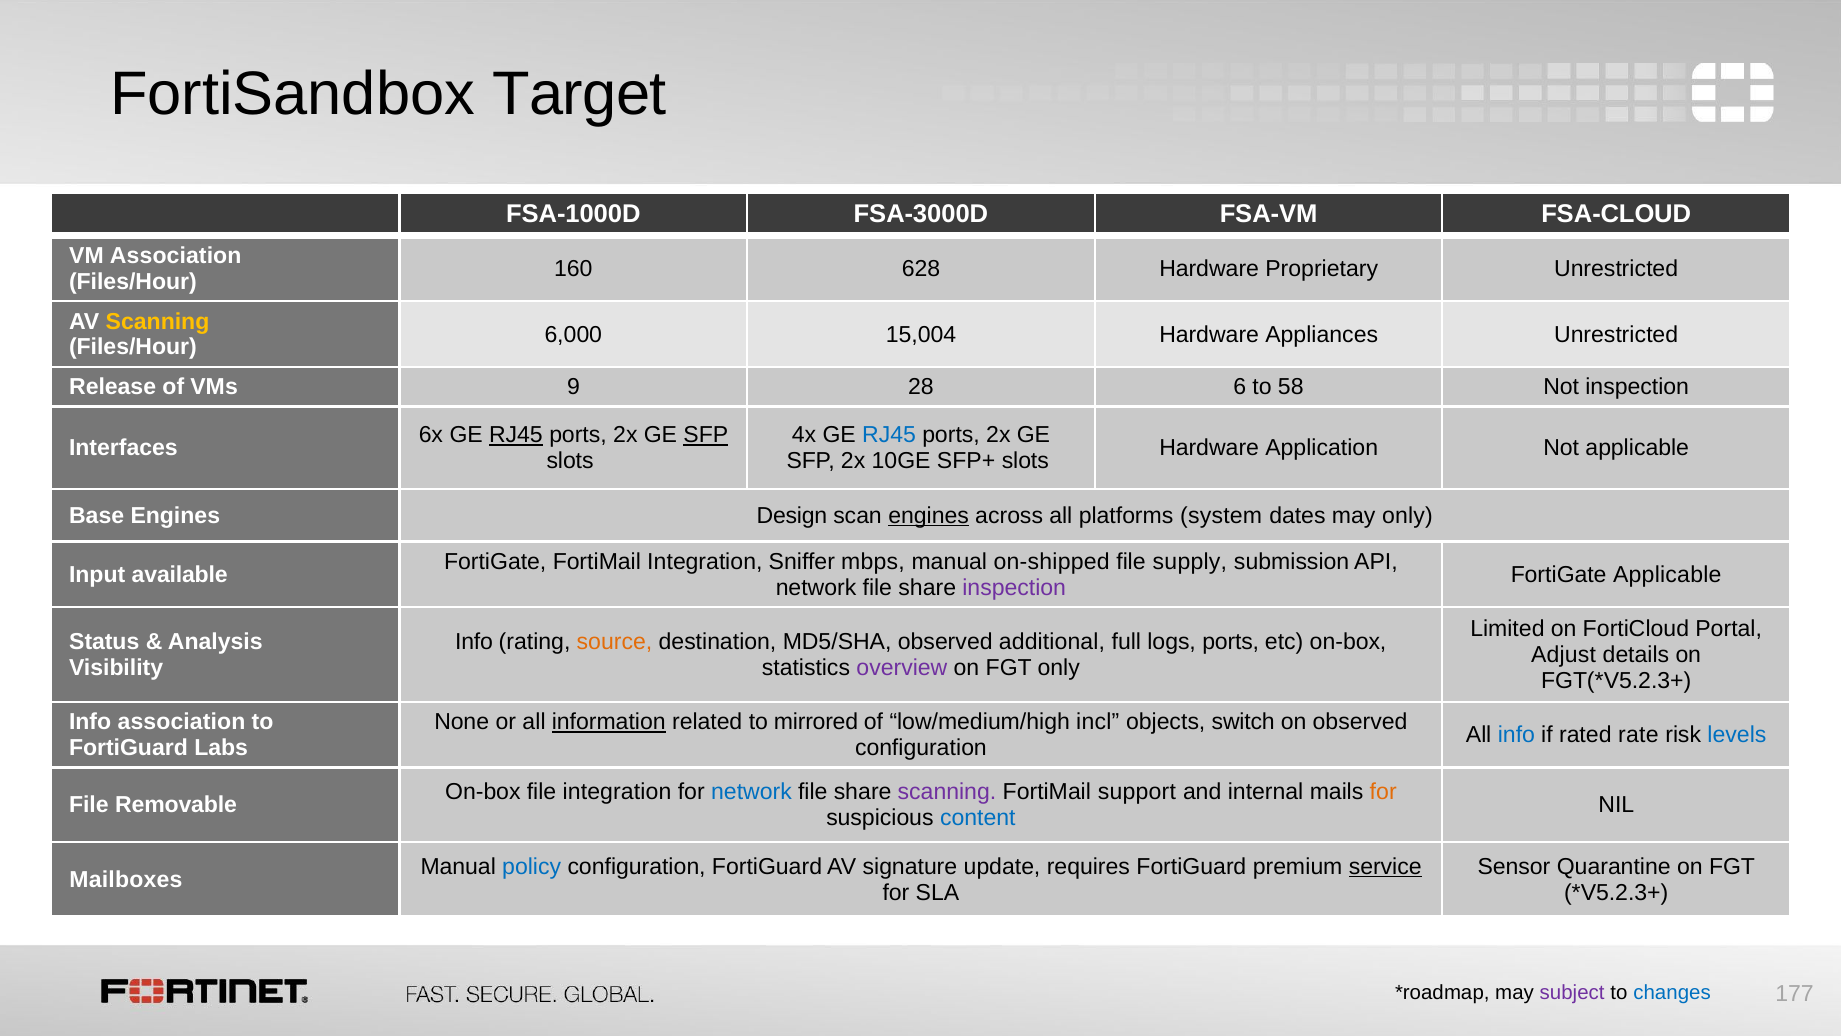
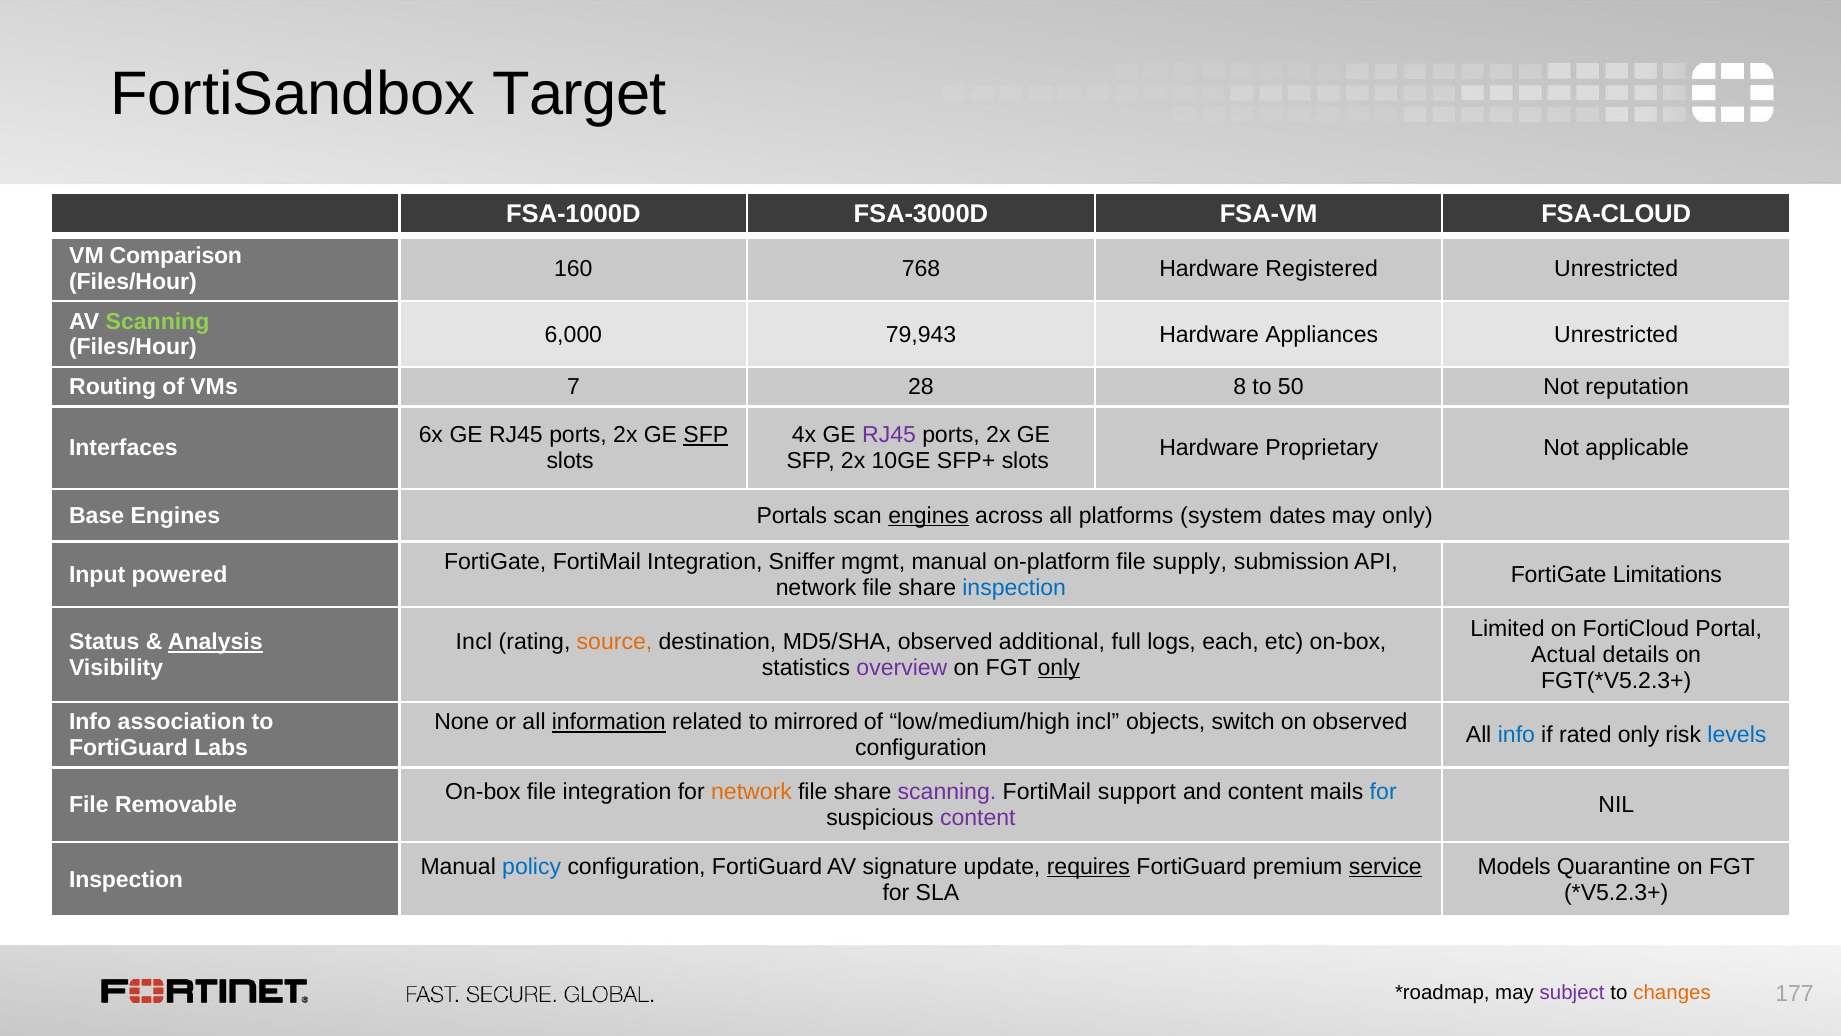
VM Association: Association -> Comparison (176, 256)
628: 628 -> 768 (921, 269)
Proprietary: Proprietary -> Registered (1322, 269)
Scanning colour: yellow -> light green (158, 321)
15,004: 15,004 -> 79,943 (921, 334)
Release: Release -> Routing (113, 387)
9: 9 -> 7 (573, 387)
6: 6 -> 8 (1240, 387)
58: 58 -> 50 (1291, 387)
Not inspection: inspection -> reputation (1637, 387)
RJ45 underline: present -> none (516, 435)
RJ45 colour: blue -> purple (889, 435)
Application: Application -> Proprietary (1322, 448)
Design: Design -> Portals (792, 515)
mbps: mbps -> mgmt (873, 561)
on-shipped: on-shipped -> on-platform (1052, 561)
available: available -> powered (180, 574)
FortiGate Applicable: Applicable -> Limitations (1667, 574)
inspection colour: purple -> blue (1014, 587)
Analysis underline: none -> present (215, 642)
Info: Info -> Incl (474, 642)
logs ports: ports -> each (1231, 642)
Adjust: Adjust -> Actual (1564, 655)
only underline: none -> present (1059, 668)
rated rate: rate -> only (1639, 735)
network colour: blue -> orange (751, 792)
and internal: internal -> content (1266, 792)
for colour: orange -> blue (1383, 792)
content colour: blue -> purple (978, 818)
requires underline: none -> present (1088, 866)
Sensor: Sensor -> Models (1514, 866)
Mailboxes: Mailboxes -> Inspection (126, 879)
changes colour: blue -> orange (1672, 992)
